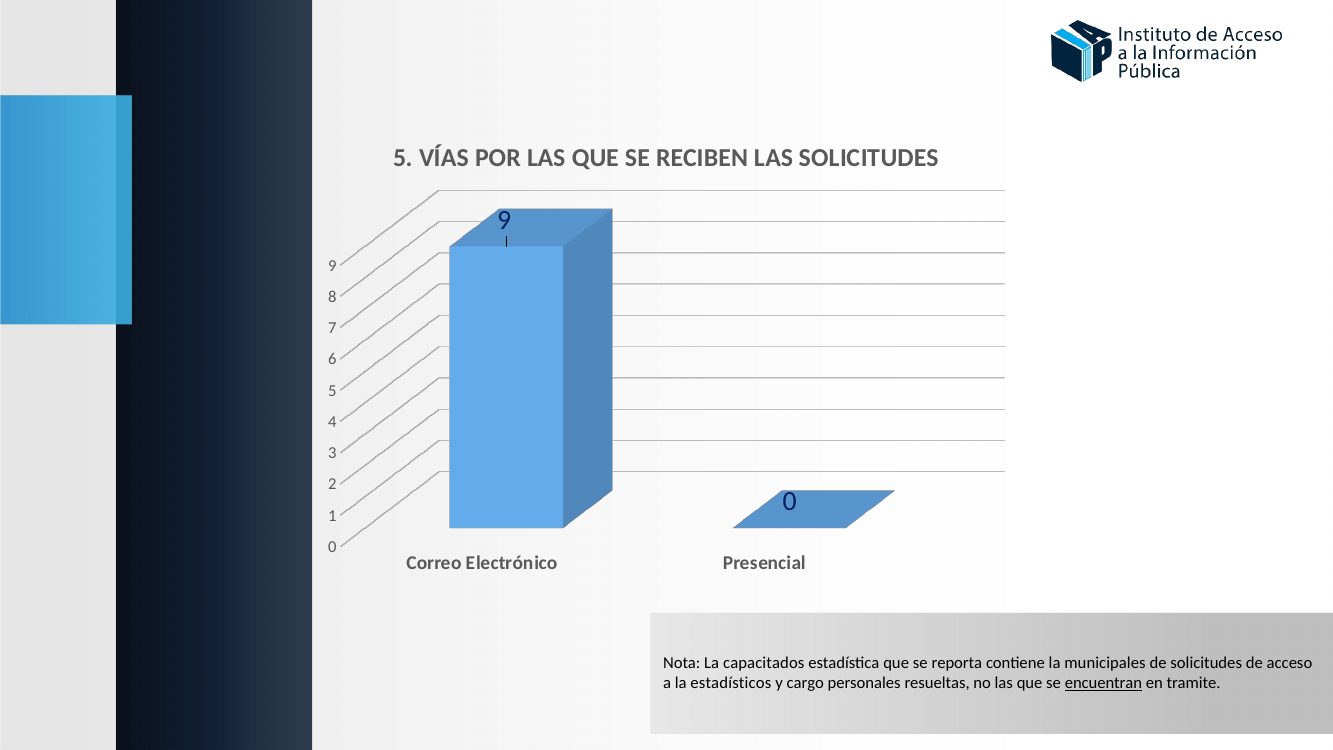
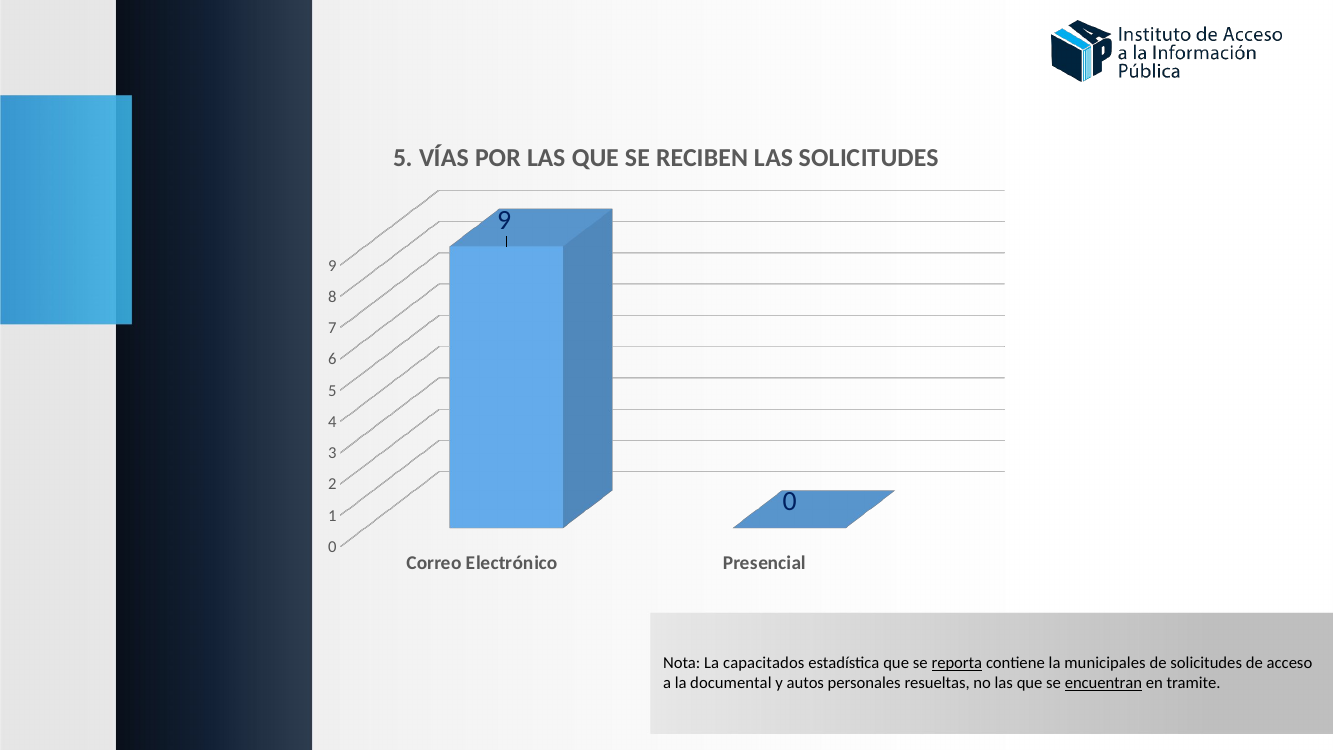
reporta underline: none -> present (957, 663)
estadísticos: estadísticos -> documental (731, 683)
cargo: cargo -> autos (805, 683)
